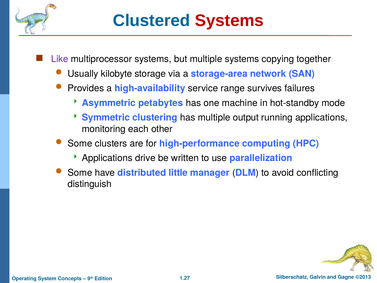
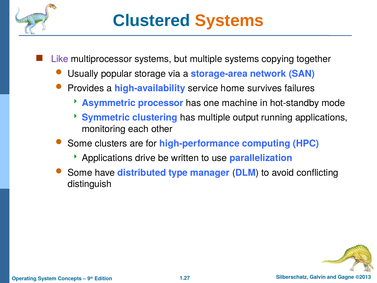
Systems colour: red -> orange (229, 21)
kilobyte: kilobyte -> popular (117, 74)
range: range -> home (233, 88)
petabytes: petabytes -> processor (161, 103)
little: little -> type (178, 173)
